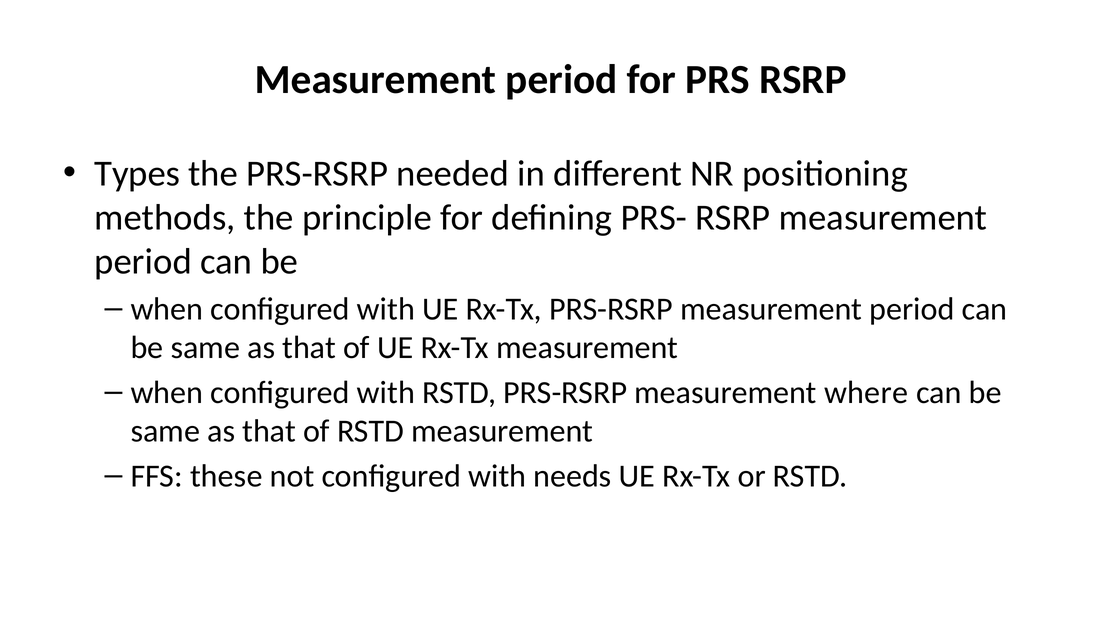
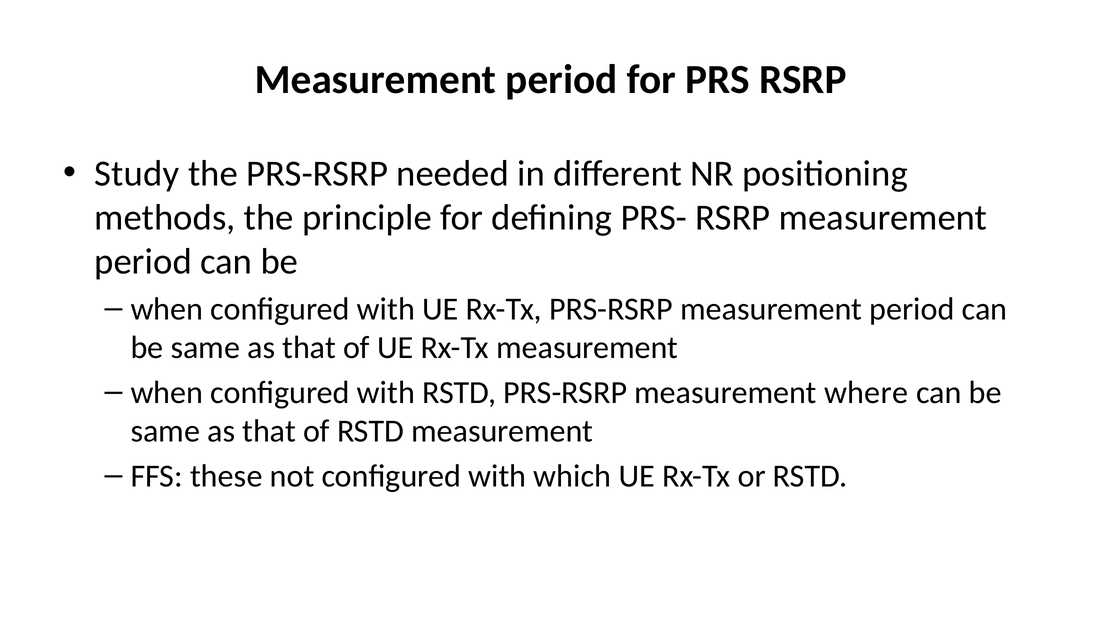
Types: Types -> Study (137, 173)
needs: needs -> which (572, 476)
